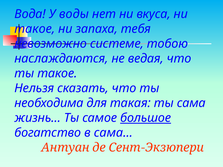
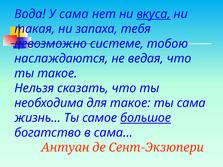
У воды: воды -> сама (74, 14)
вкуса underline: none -> present (154, 14)
такое: такое -> такая (35, 29)
для такая: такая -> такое (130, 103)
